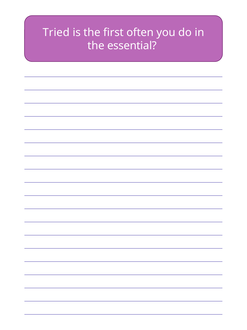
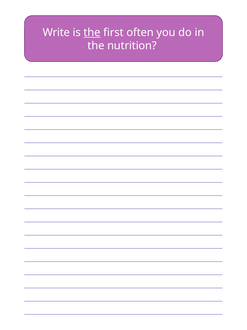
Tried: Tried -> Write (56, 32)
the underline: none -> present (92, 32)
essential: essential -> nutrition (132, 46)
